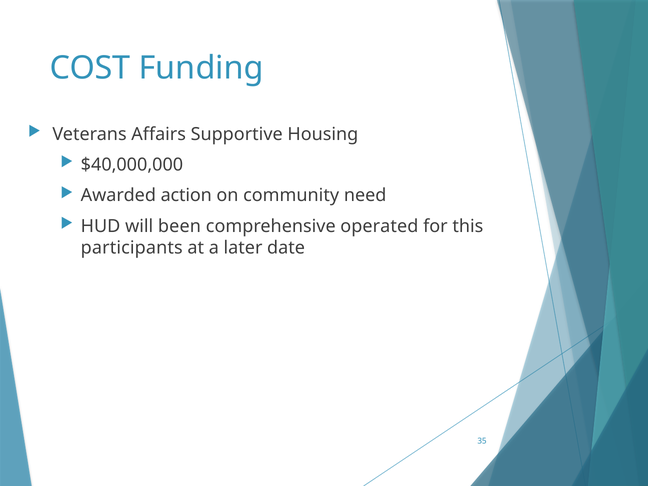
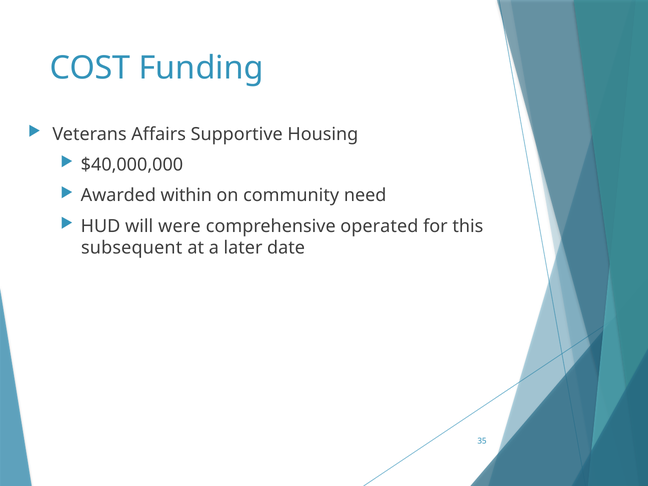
action: action -> within (186, 195)
been: been -> were (179, 226)
participants: participants -> subsequent (132, 248)
